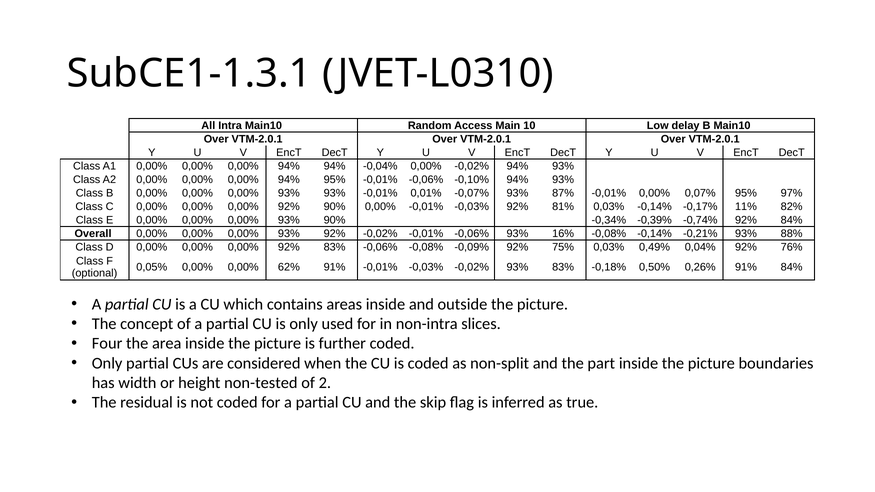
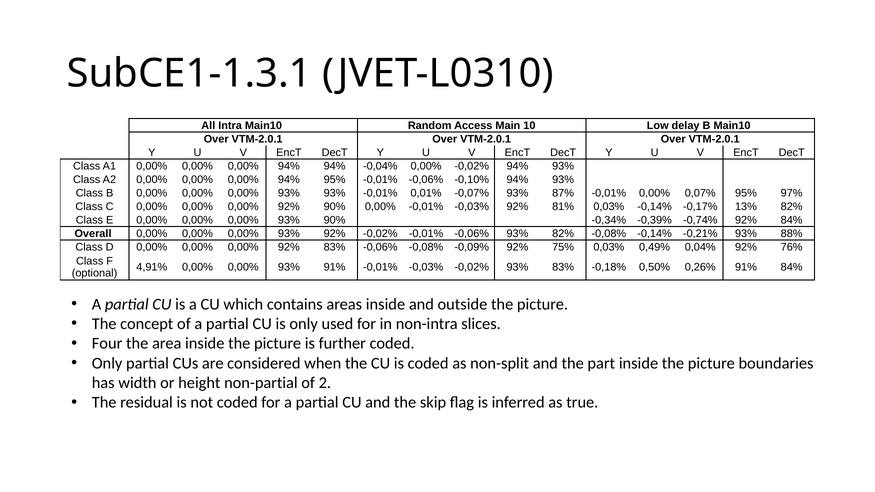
11%: 11% -> 13% (746, 207)
93% 16%: 16% -> 82% (563, 234)
0,05%: 0,05% -> 4,91% (152, 267)
62%: 62% -> 93% (289, 267)
non-tested: non-tested -> non-partial (261, 383)
